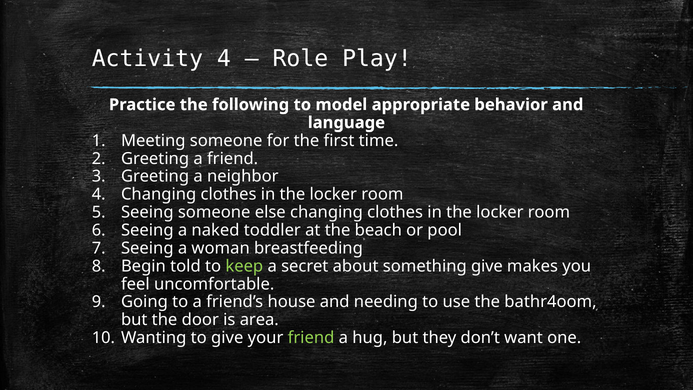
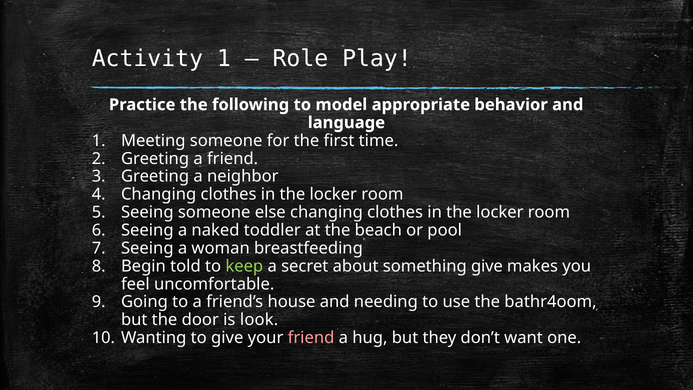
Activity 4: 4 -> 1 (224, 58)
area: area -> look (259, 320)
friend colour: light green -> pink (311, 338)
